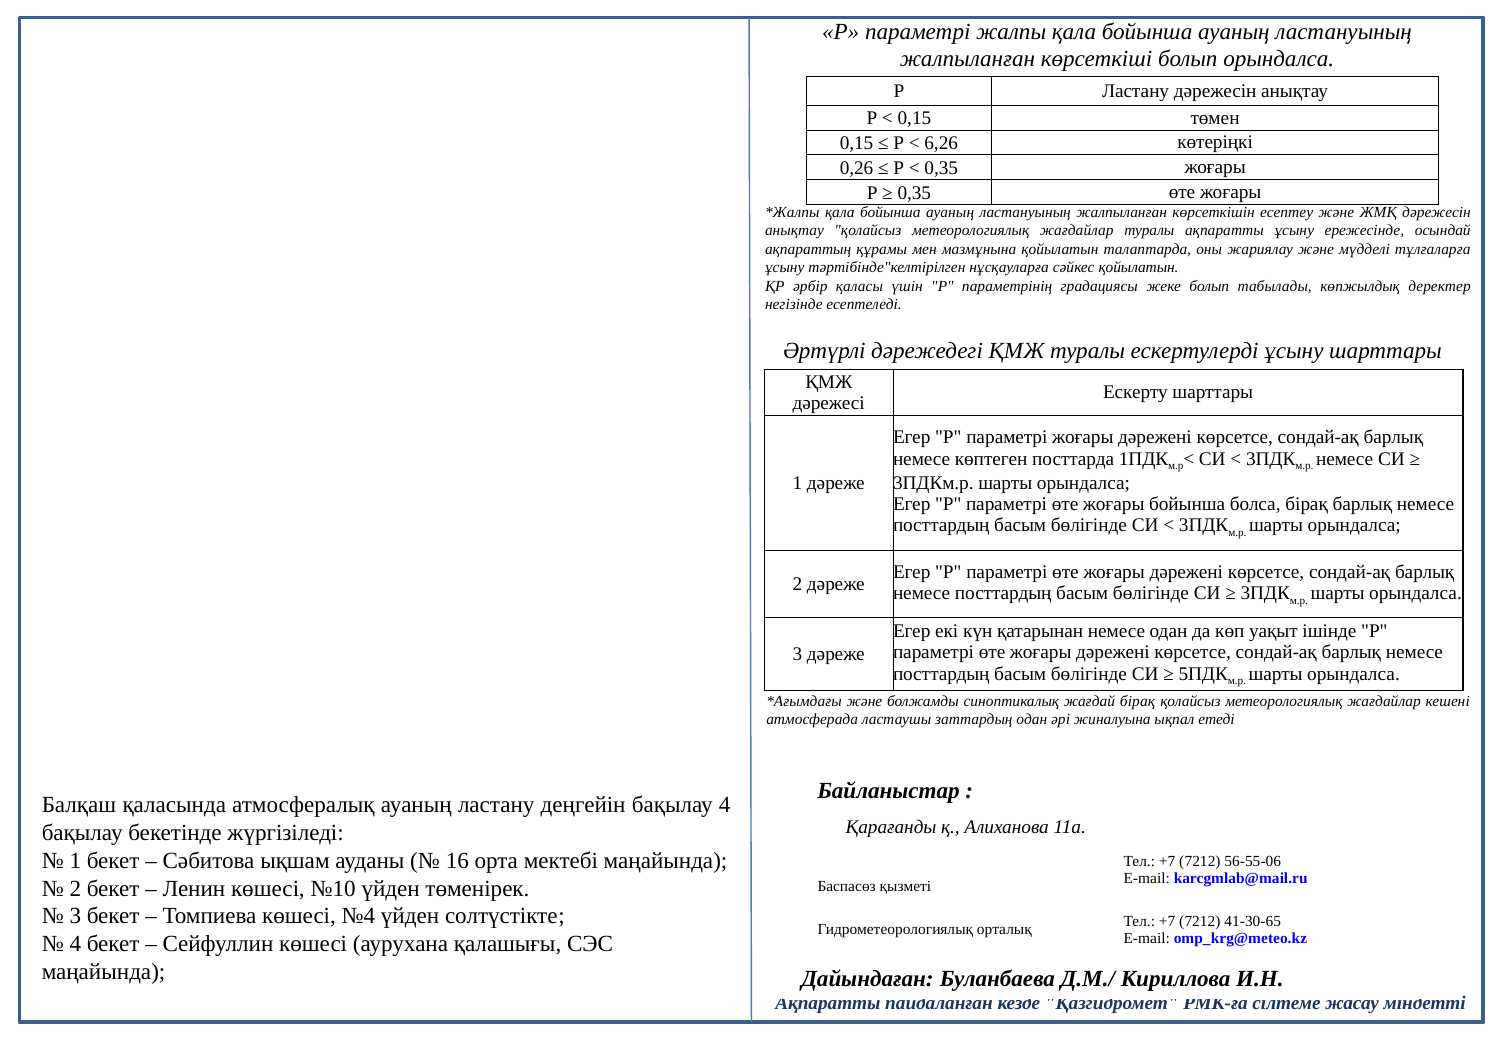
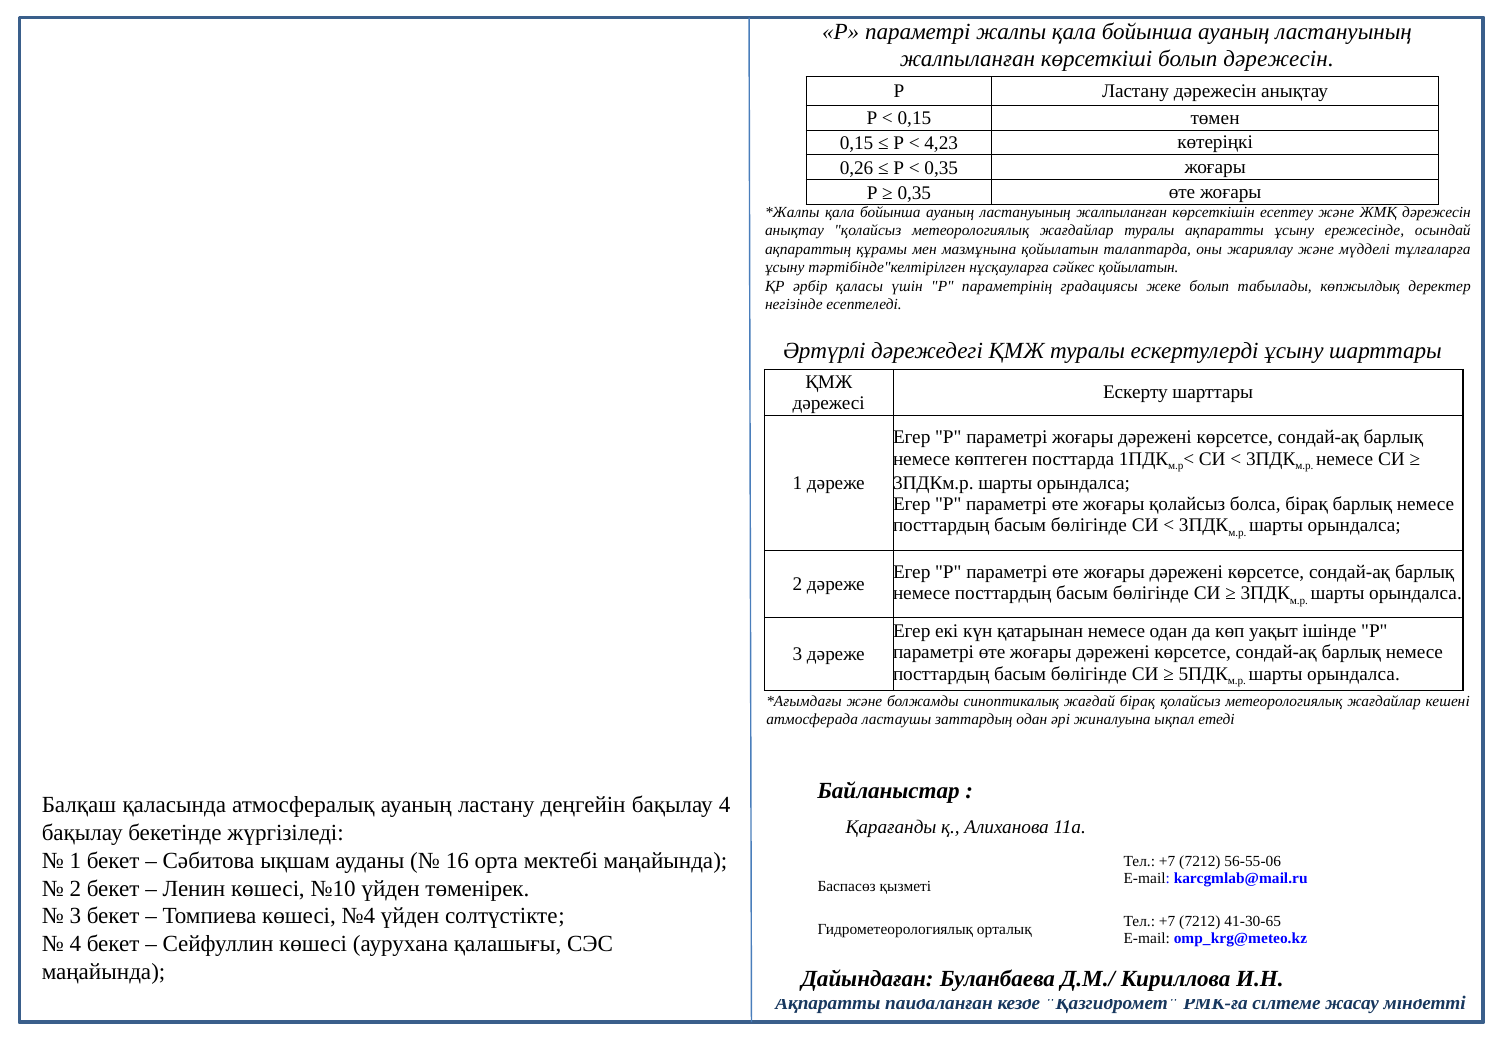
болып орындалса: орындалса -> дәрежесін (1279, 59)
6,26: 6,26 -> 4,23 (941, 143)
жоғары бойынша: бойынша -> қолайсыз (1187, 505)
